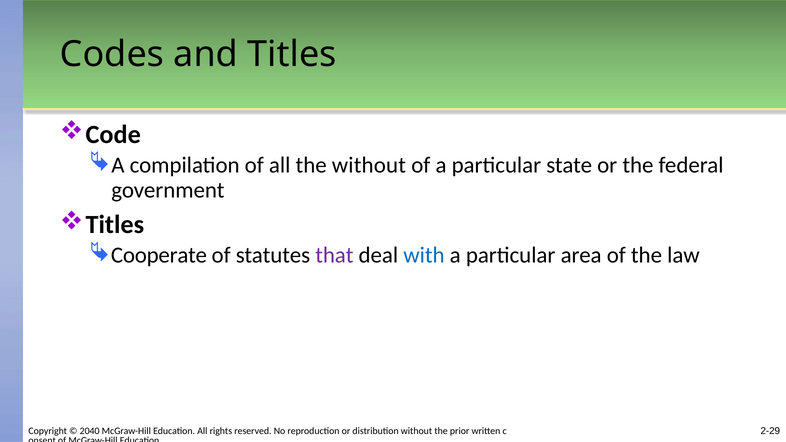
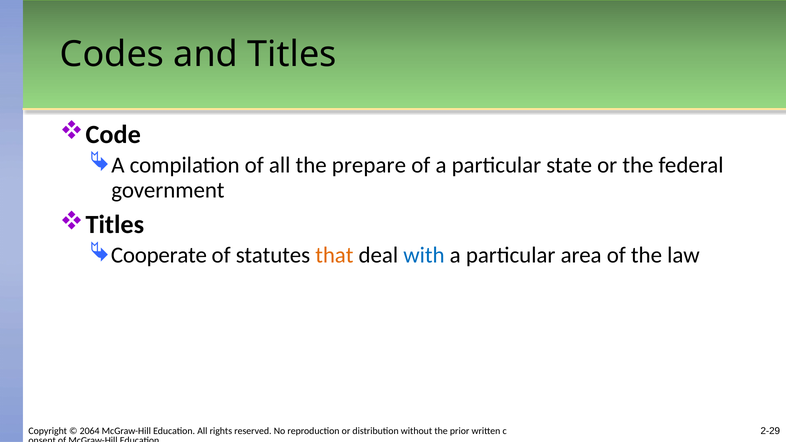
the without: without -> prepare (369, 165)
that colour: purple -> orange (334, 255)
2040: 2040 -> 2064 (90, 431)
